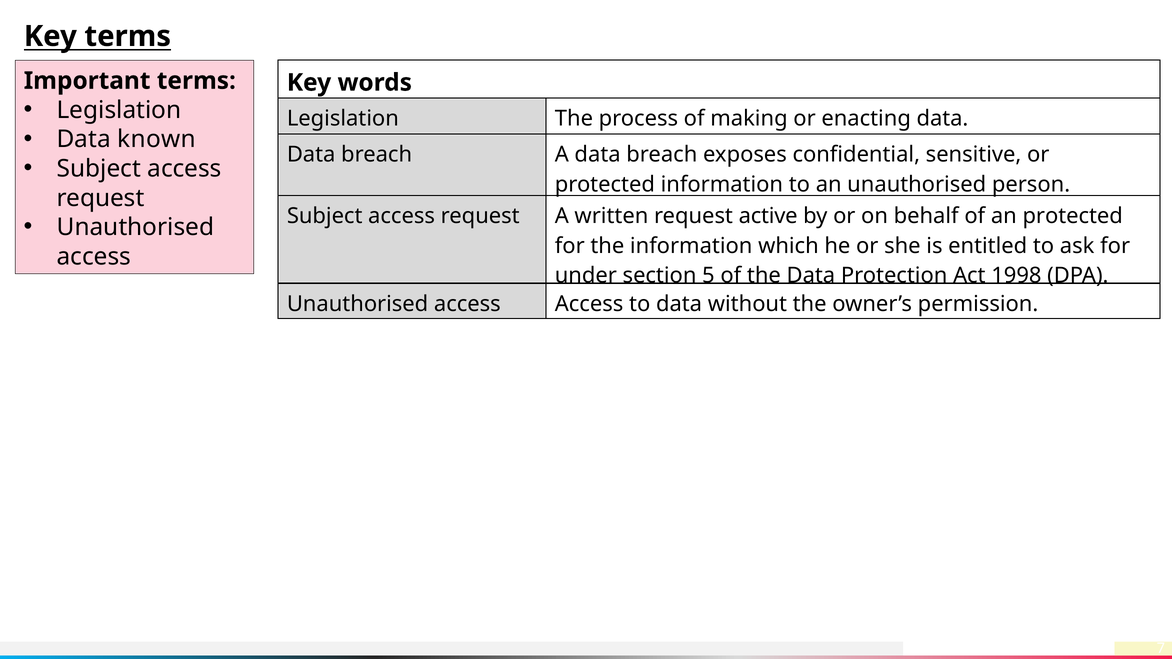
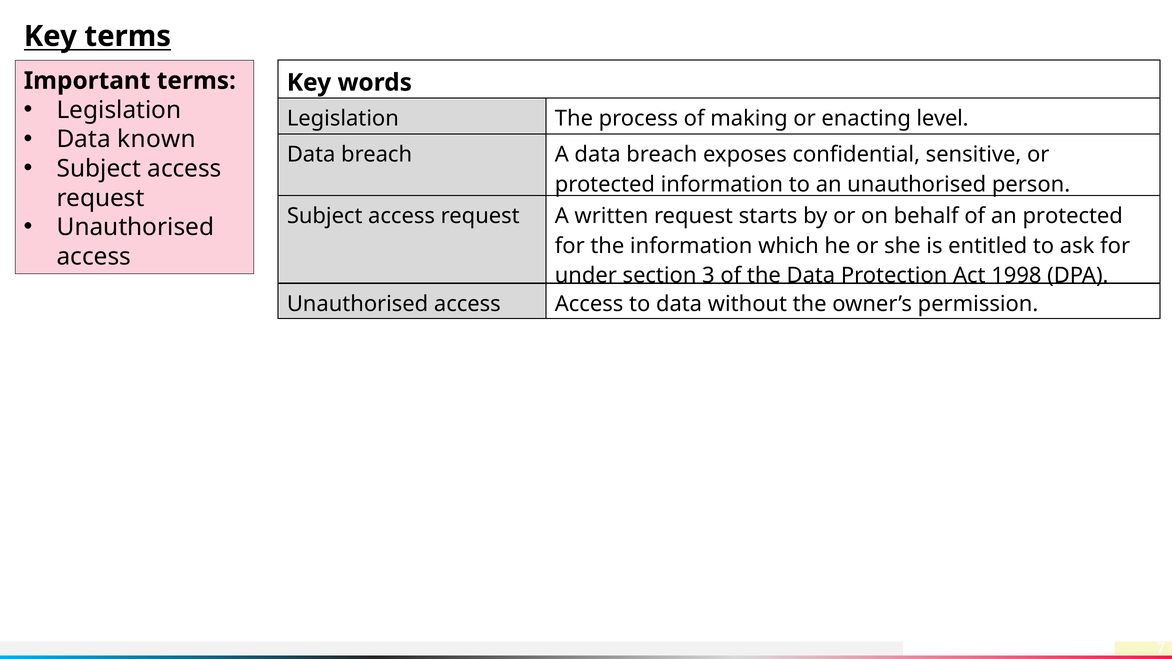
enacting data: data -> level (943, 119)
active: active -> starts (768, 216)
5: 5 -> 3 (708, 276)
